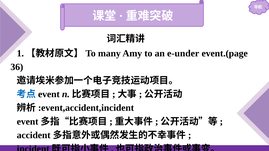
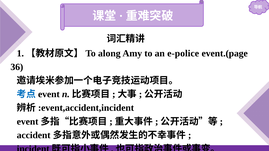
many: many -> along (109, 53)
e-under: e-under -> e-police (183, 53)
